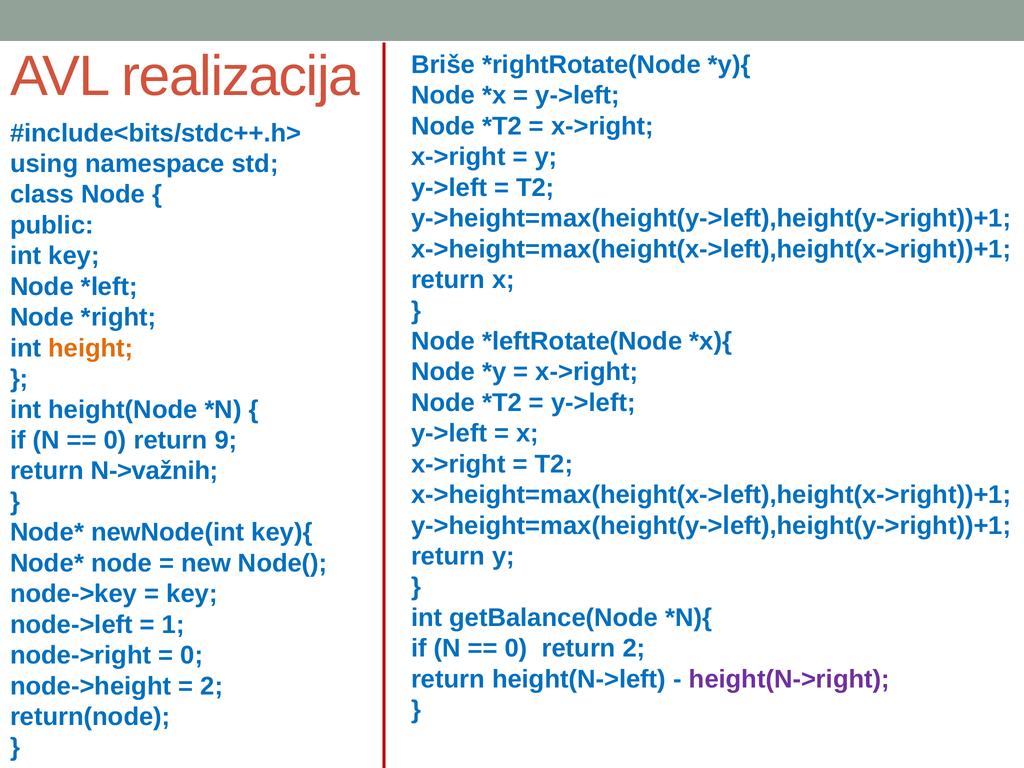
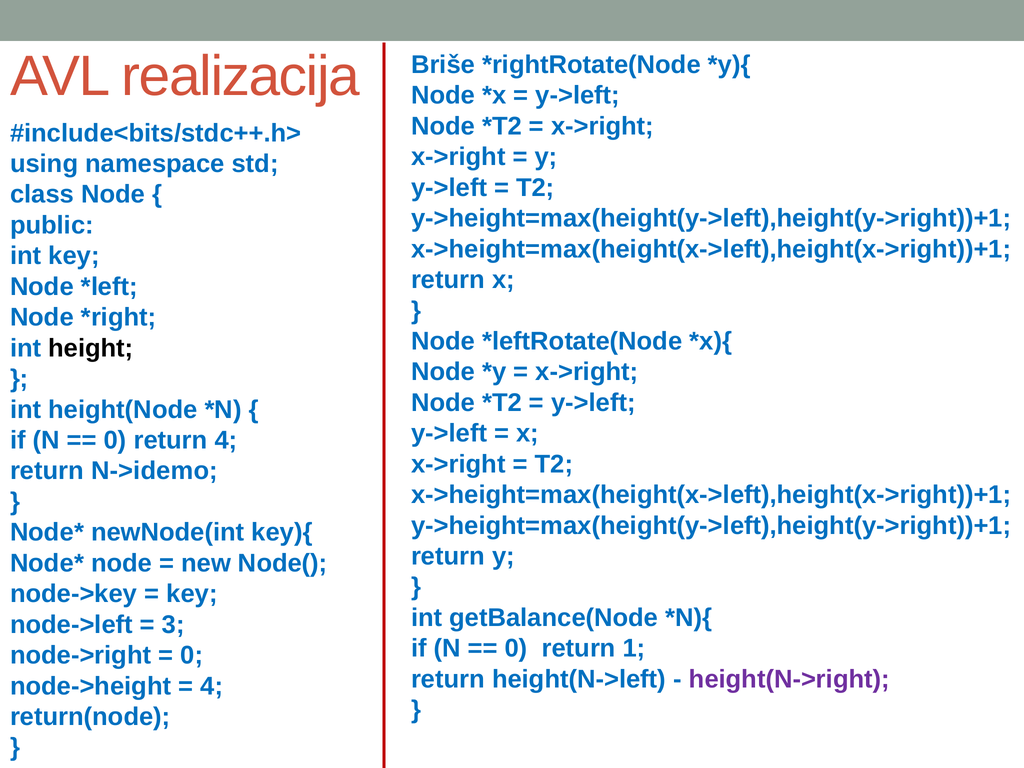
height colour: orange -> black (91, 348)
return 9: 9 -> 4 (226, 440)
N->važnih: N->važnih -> N->idemo (154, 471)
1: 1 -> 3 (173, 625)
return 2: 2 -> 1 (634, 648)
2: 2 -> 4 (212, 686)
